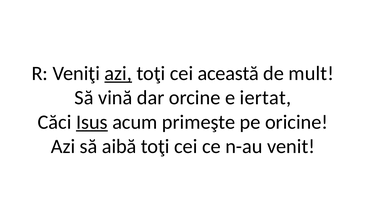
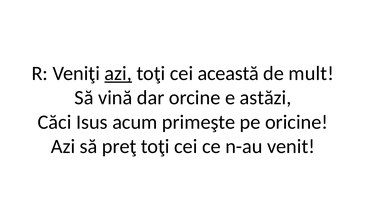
iertat: iertat -> astăzi (266, 98)
Isus underline: present -> none (92, 122)
aibă: aibă -> preţ (119, 146)
